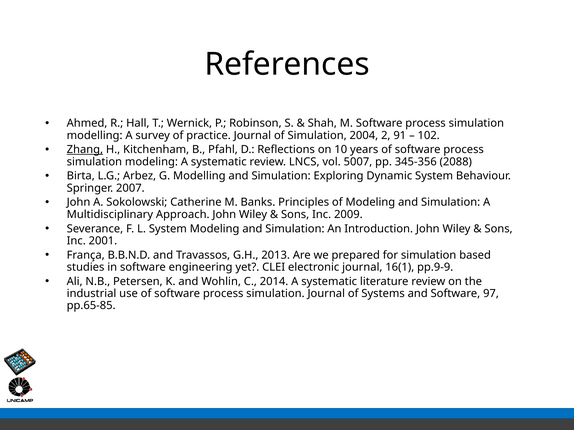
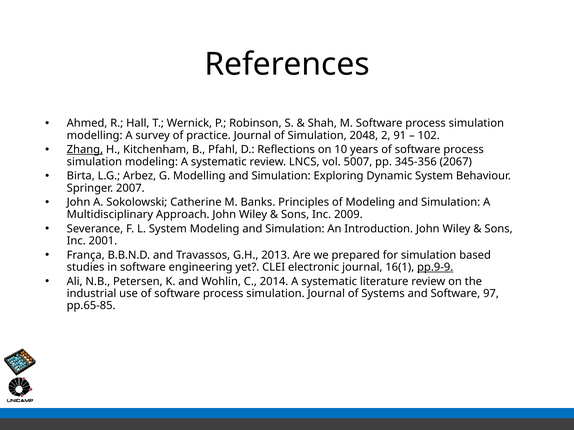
2004: 2004 -> 2048 (364, 135)
2088: 2088 -> 2067 (456, 162)
pp.9-9 underline: none -> present (435, 267)
